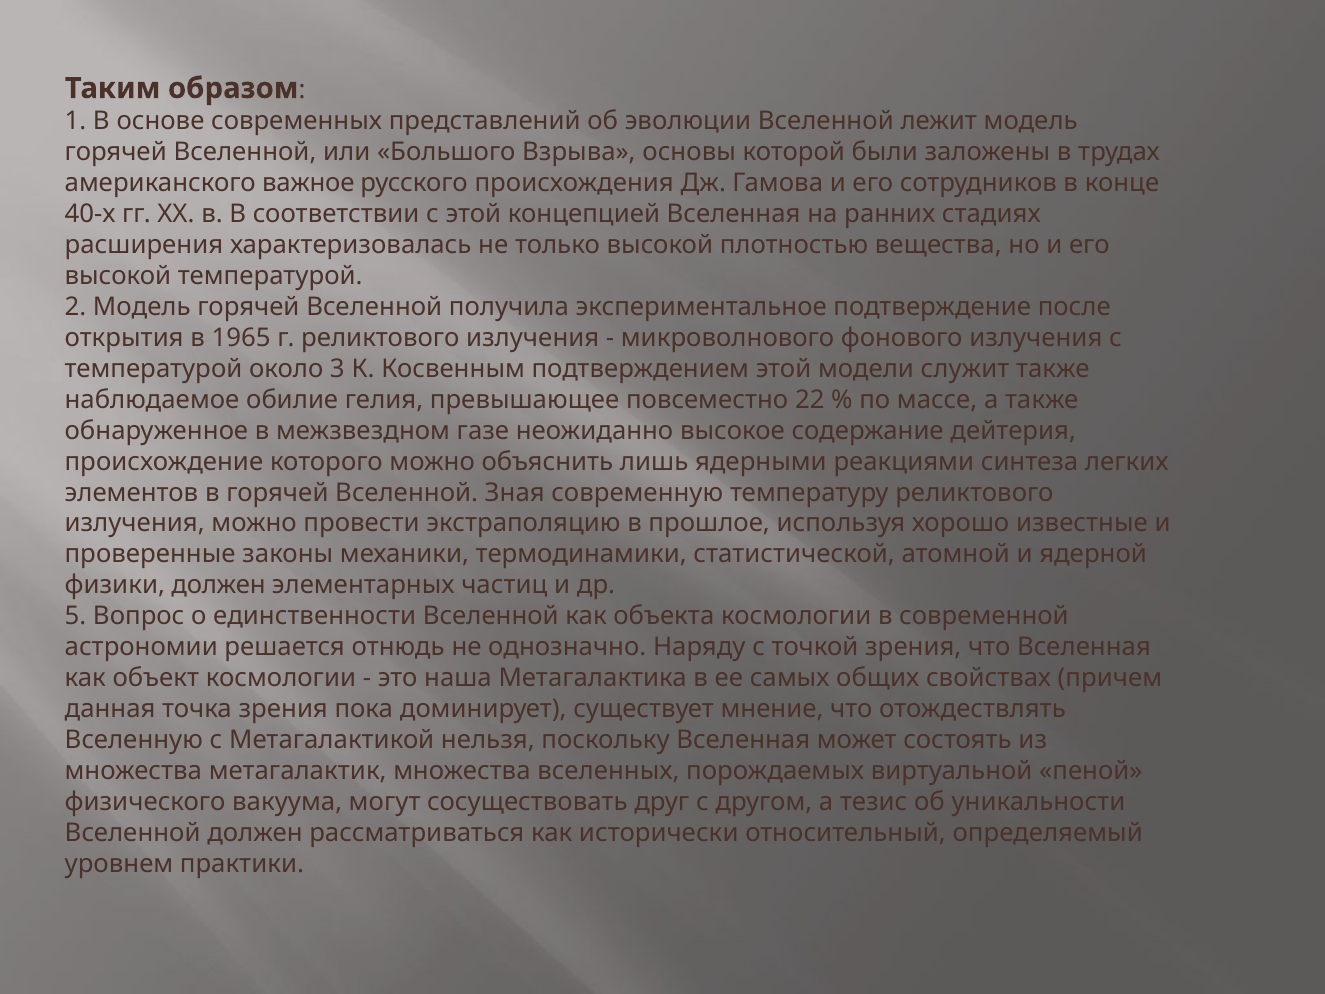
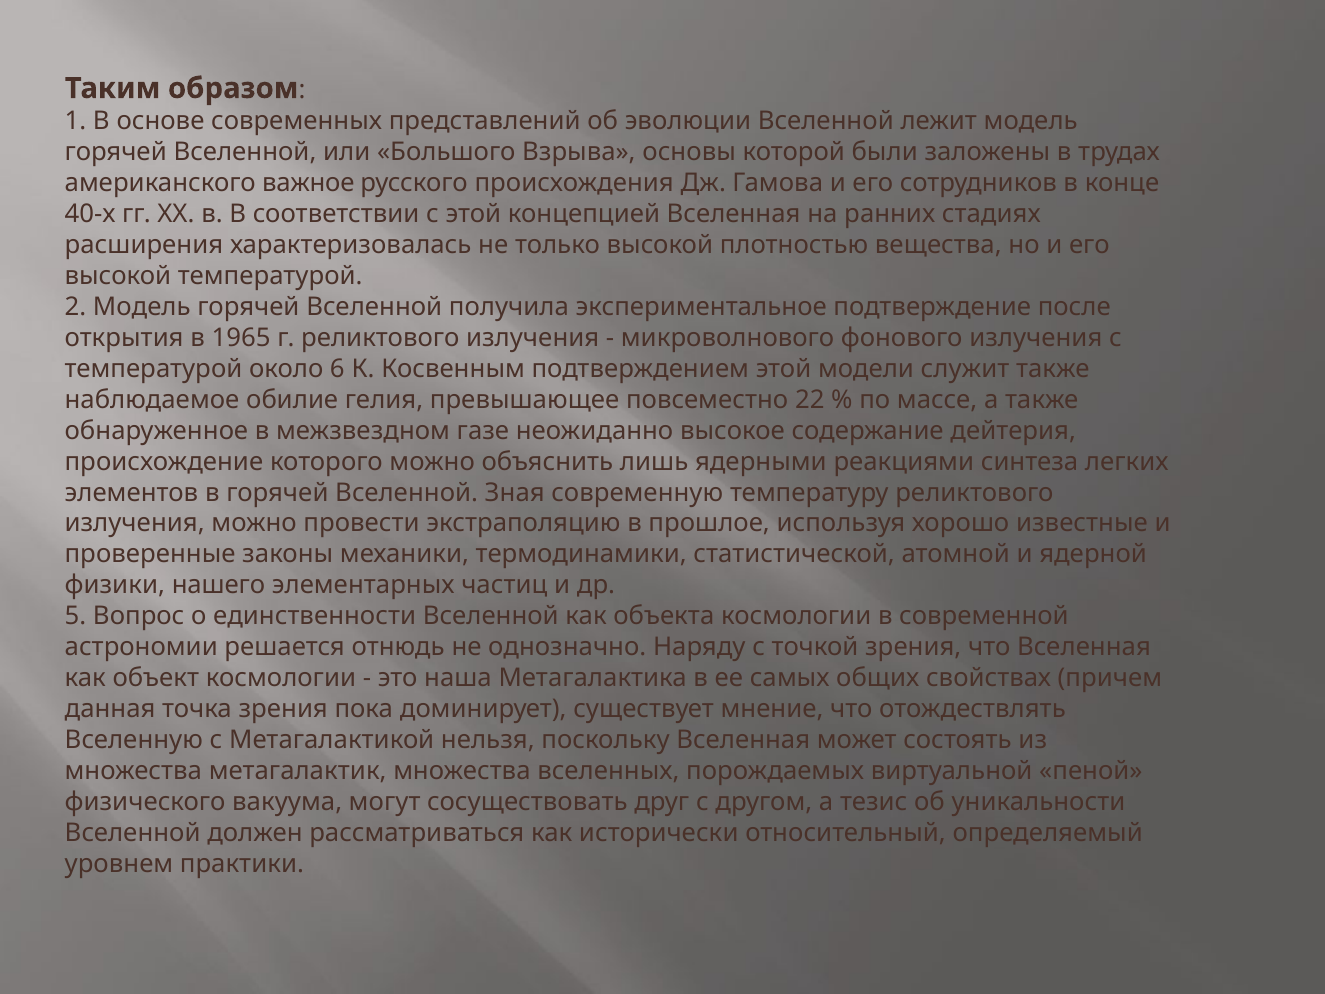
3: 3 -> 6 (337, 369)
физики должен: должен -> нашего (218, 585)
